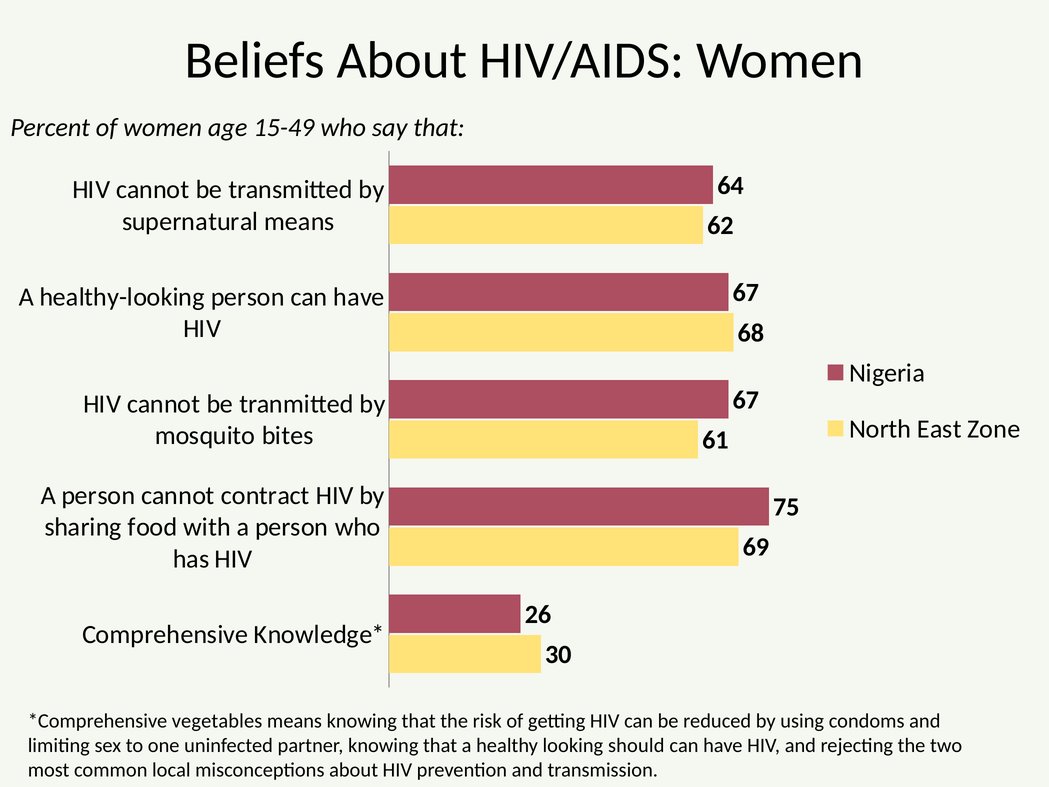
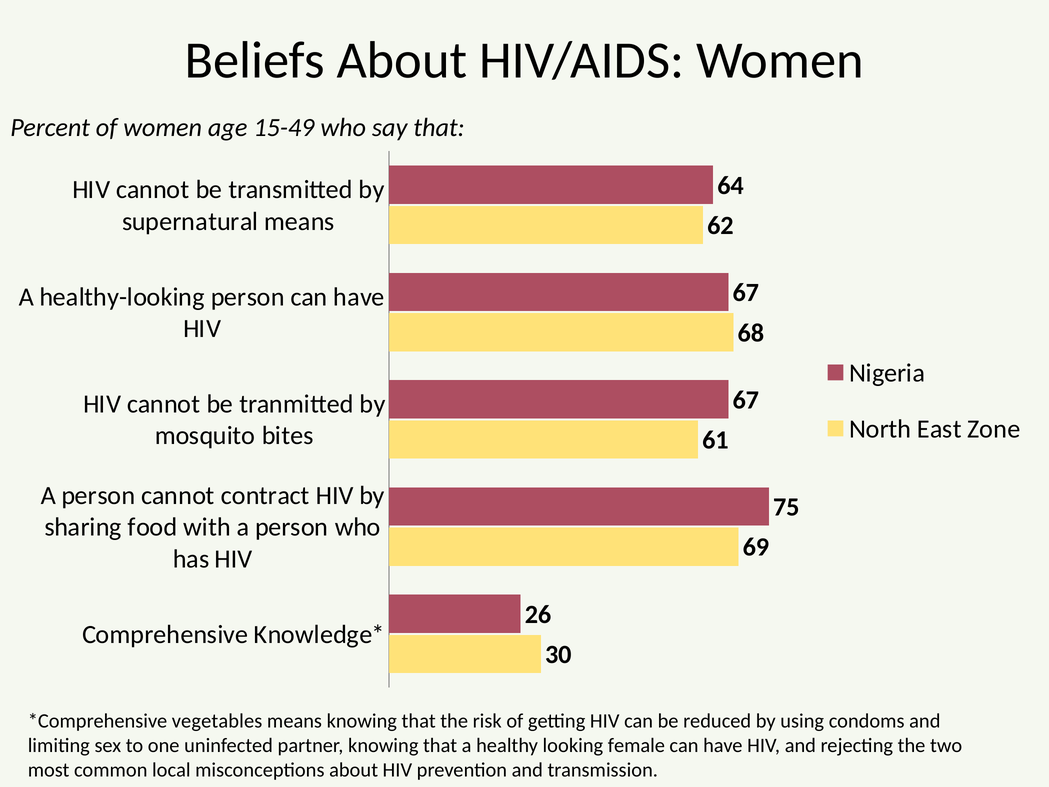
should: should -> female (636, 745)
